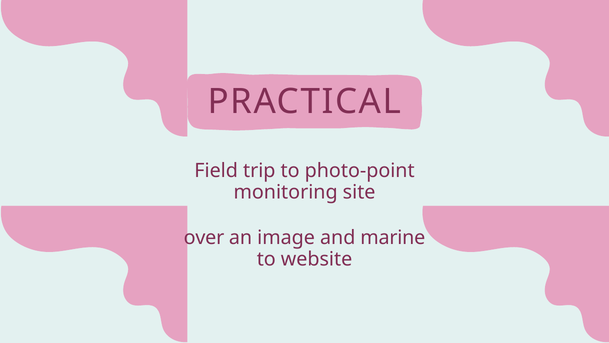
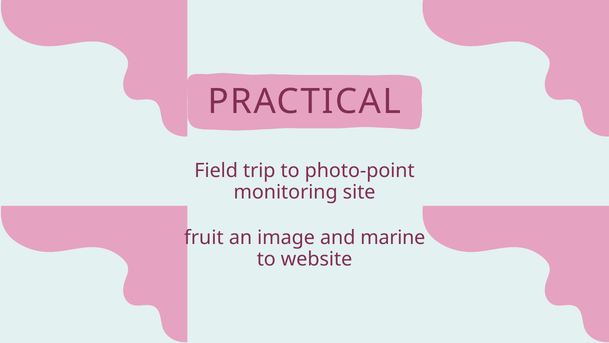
over: over -> fruit (204, 237)
